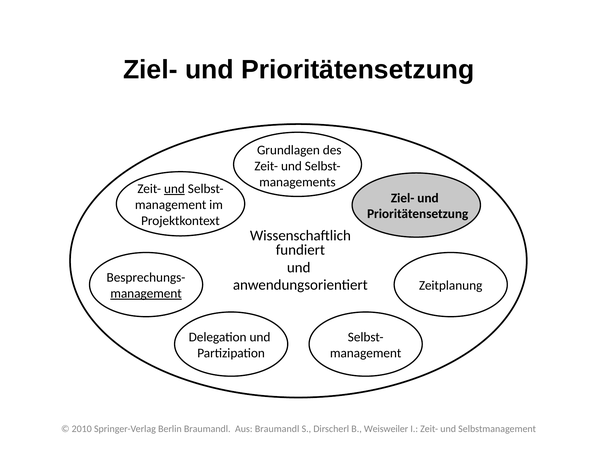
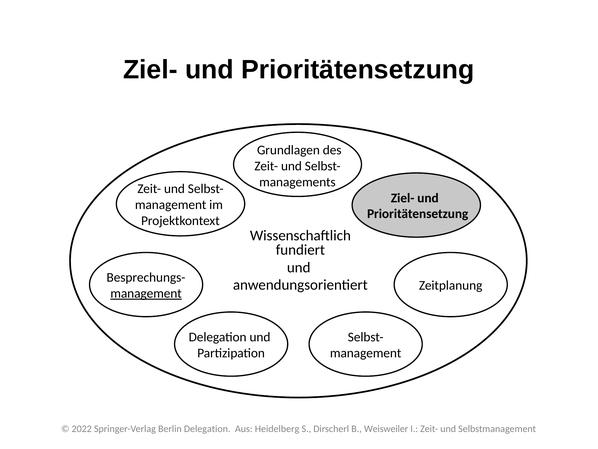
und underline: present -> none (174, 189)
2010: 2010 -> 2022 (82, 428)
Berlin Braumandl: Braumandl -> Delegation (207, 428)
Aus Braumandl: Braumandl -> Heidelberg (277, 428)
